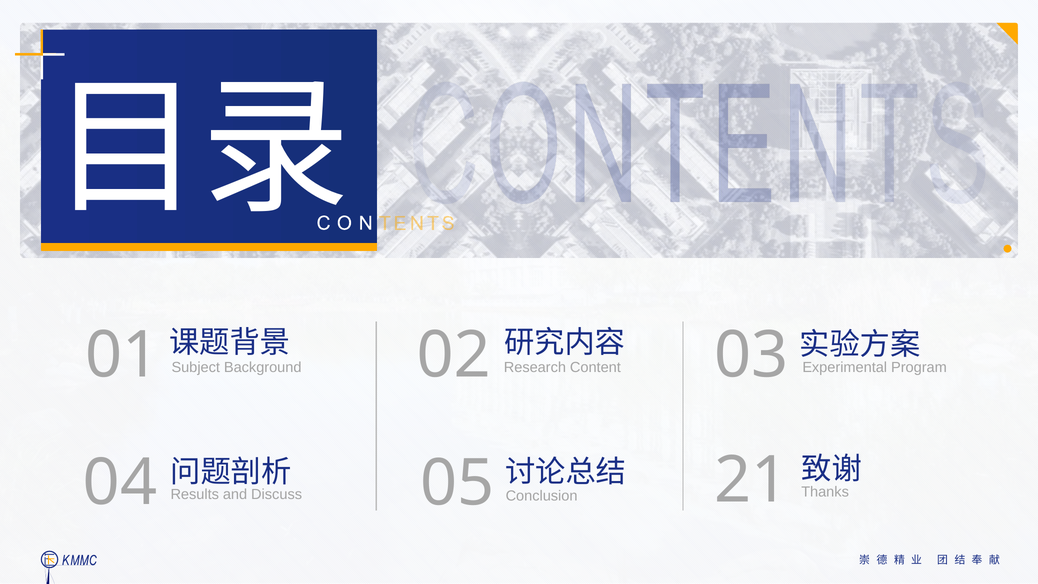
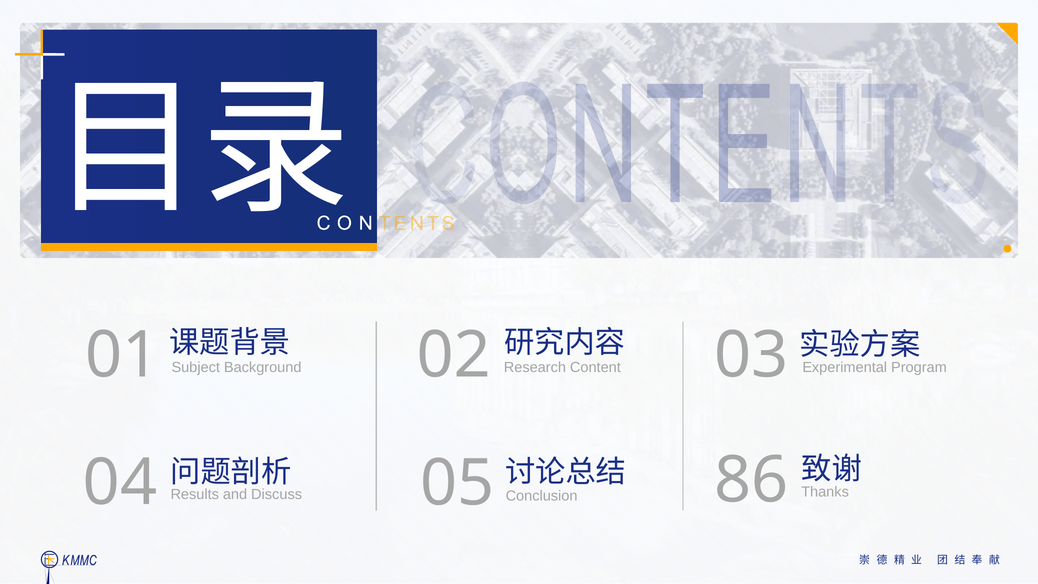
21: 21 -> 86 (751, 480)
